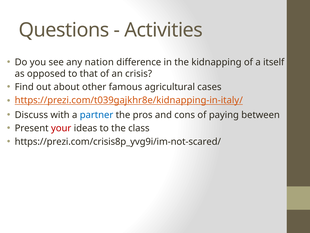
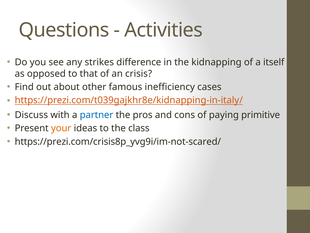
nation: nation -> strikes (99, 62)
agricultural: agricultural -> inefficiency (170, 87)
between: between -> primitive (261, 115)
your colour: red -> orange (61, 128)
